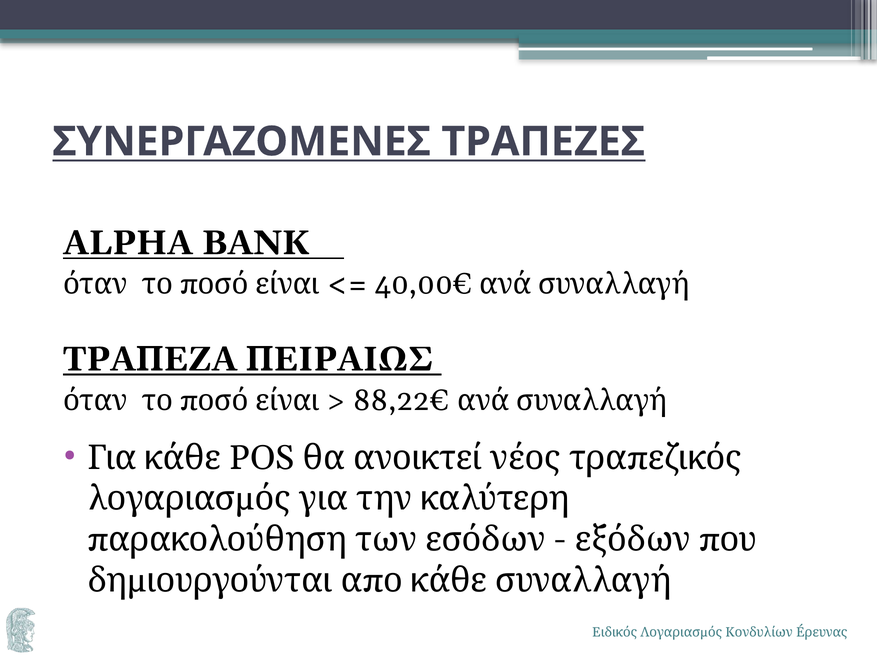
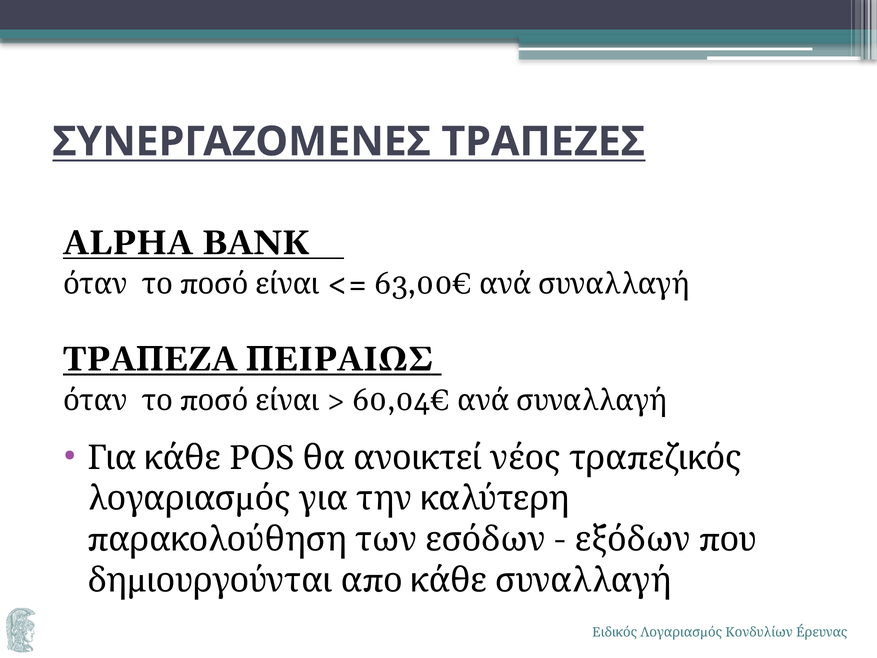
40,00€: 40,00€ -> 63,00€ (423, 284)
88,22€: 88,22€ -> 60,04€ (401, 400)
